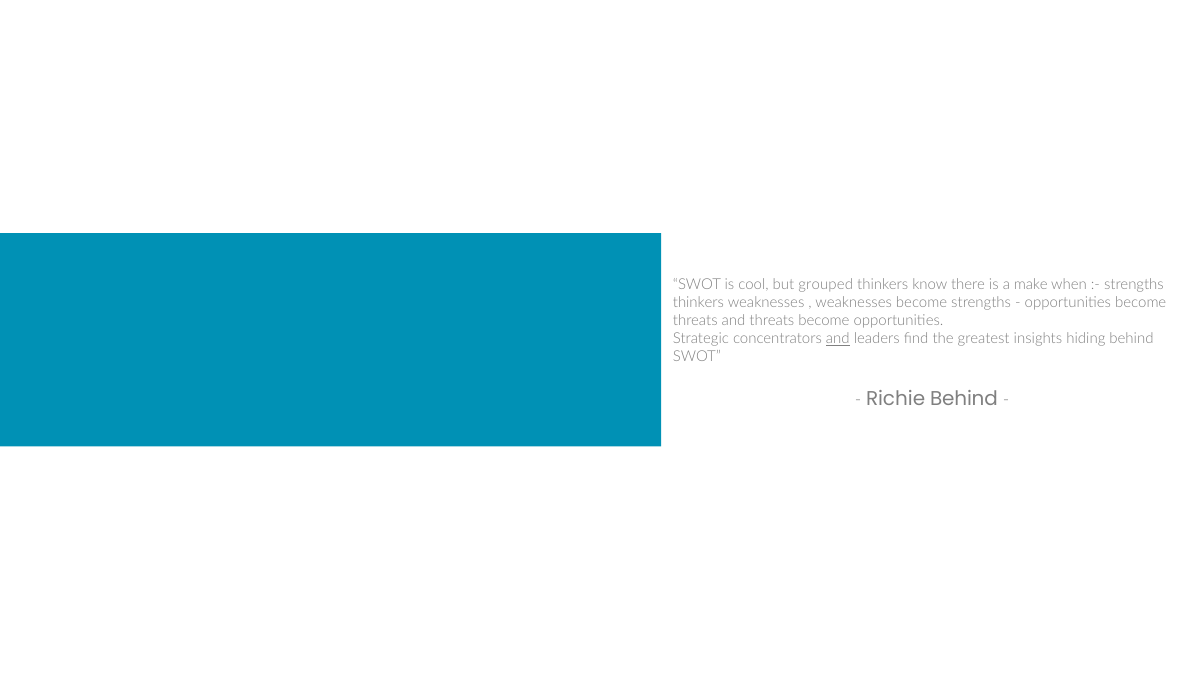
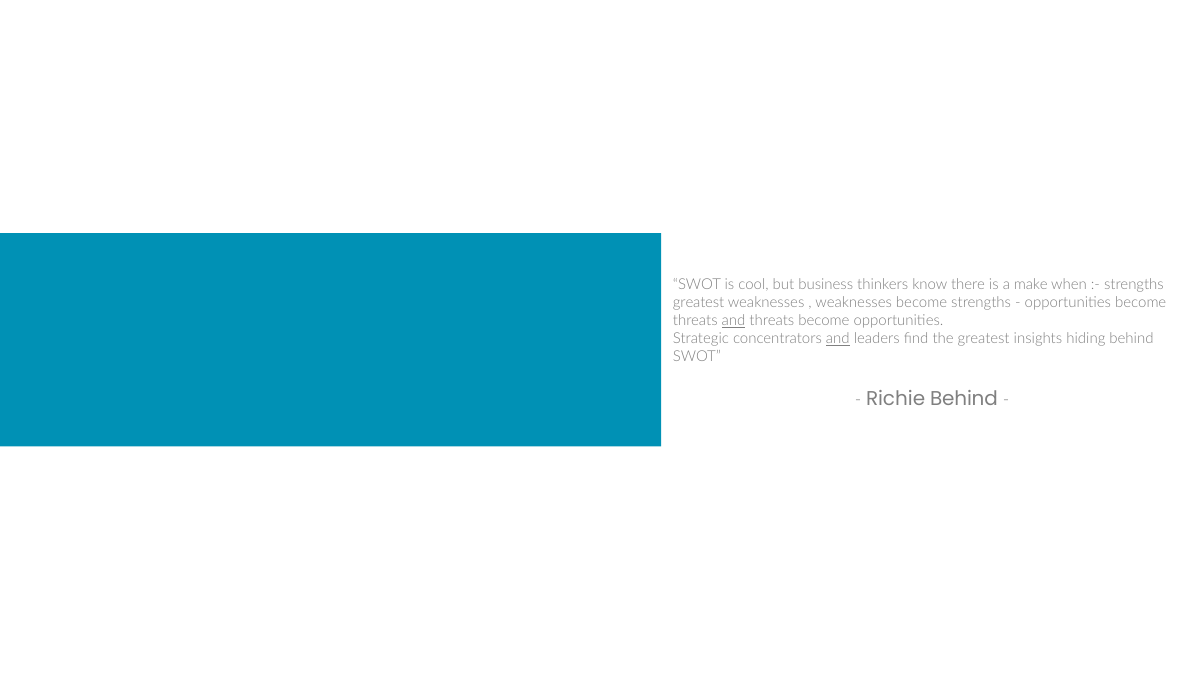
grouped: grouped -> business (826, 285)
thinkers: thinkers -> greatest (699, 303)
and underline: none -> present (734, 321)
